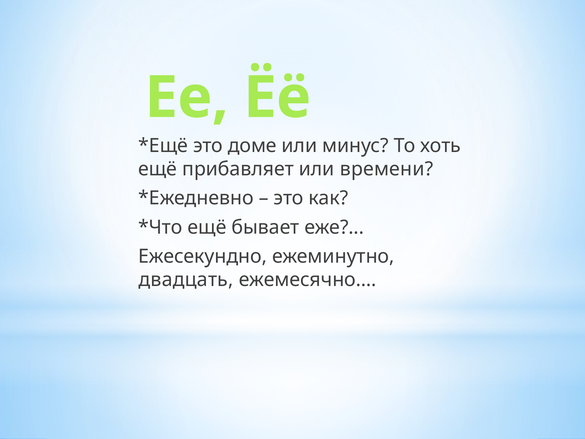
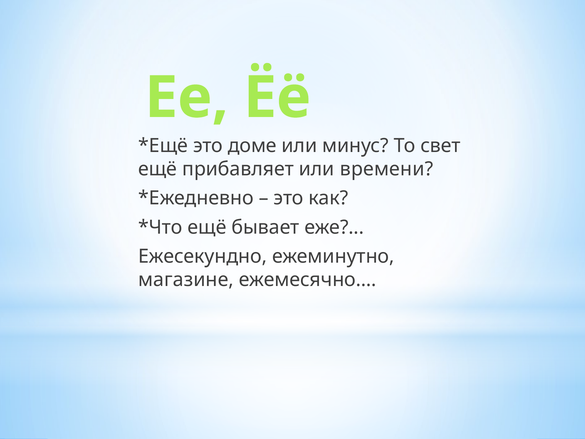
хоть: хоть -> свет (440, 146)
двадцать: двадцать -> магазине (186, 280)
